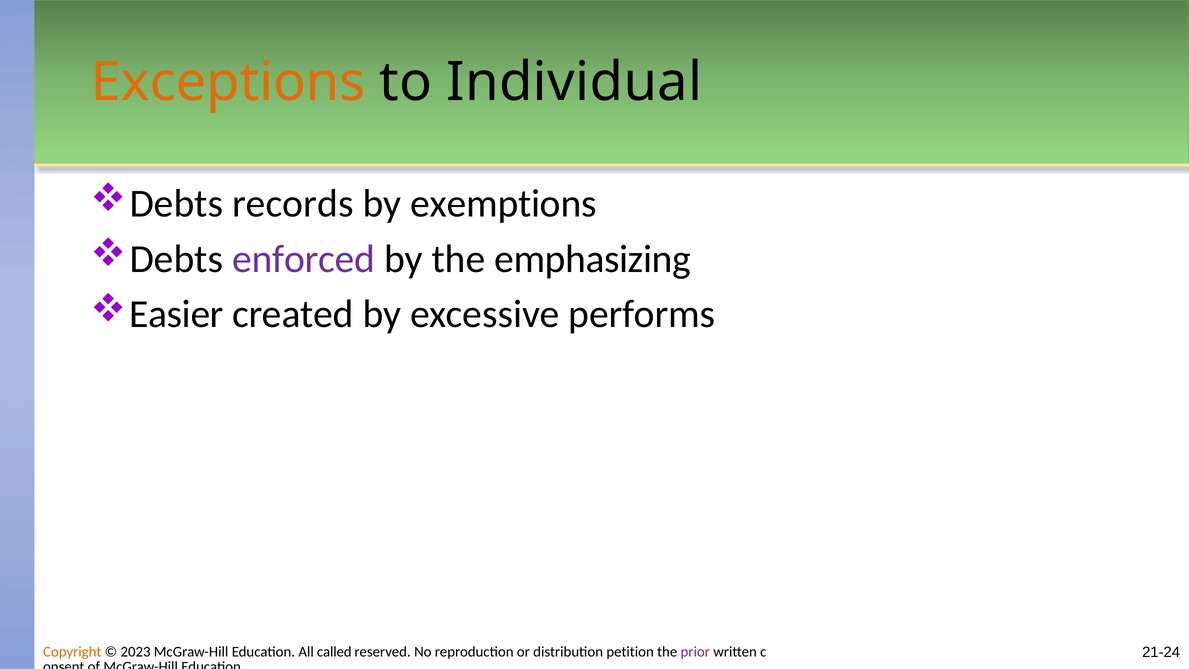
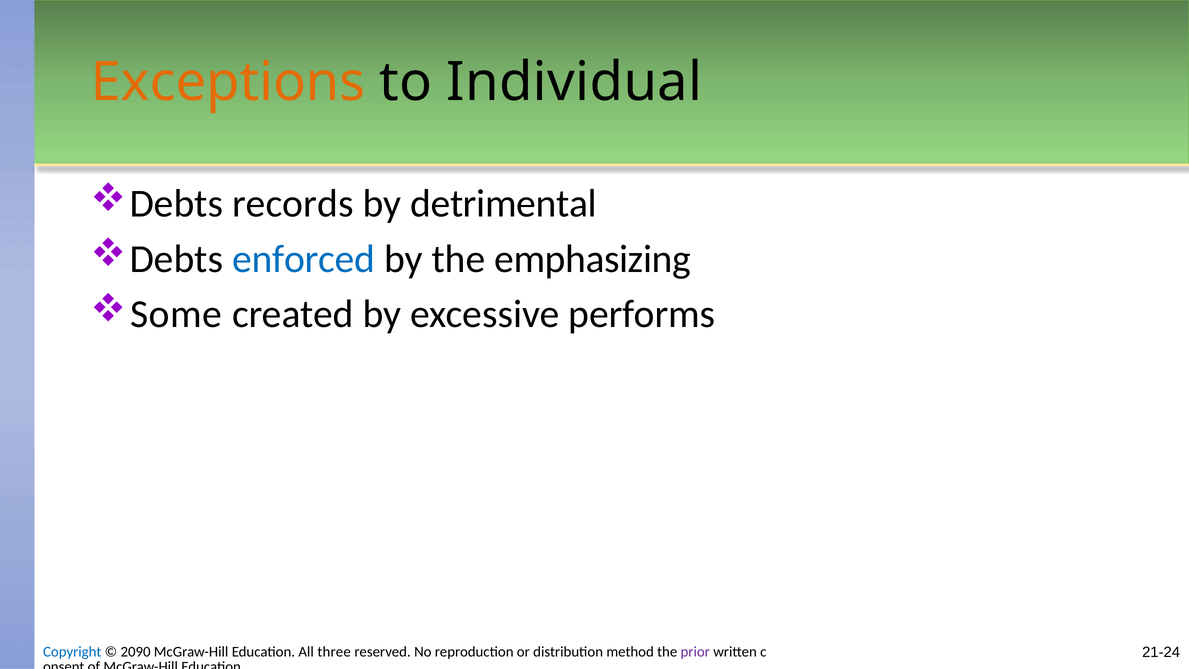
exemptions: exemptions -> detrimental (504, 204)
enforced colour: purple -> blue (304, 259)
Easier: Easier -> Some (176, 314)
Copyright colour: orange -> blue (72, 652)
2023: 2023 -> 2090 (136, 652)
called: called -> three (334, 652)
petition: petition -> method (630, 652)
